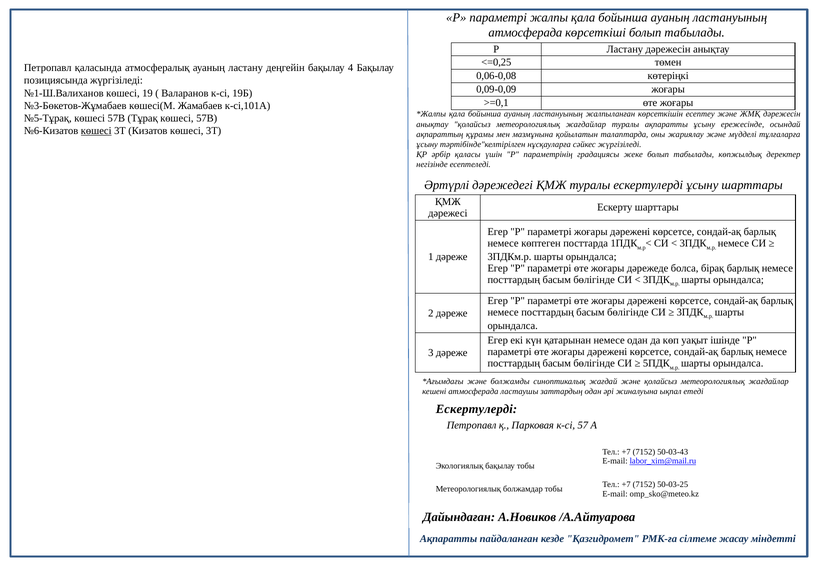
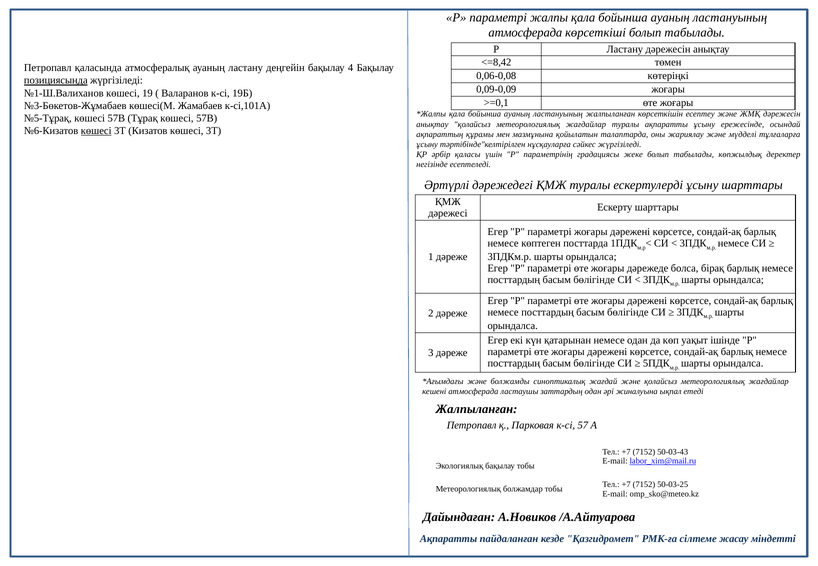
<=0,25: <=0,25 -> <=8,42 (496, 62)
позициясында underline: none -> present (56, 81)
Ескертулерді: Ескертулерді -> Жалпыланған (477, 409)
